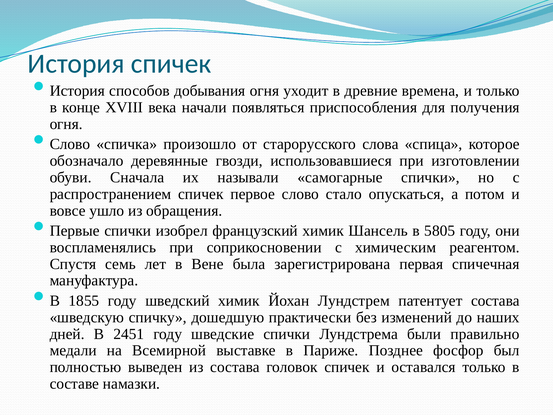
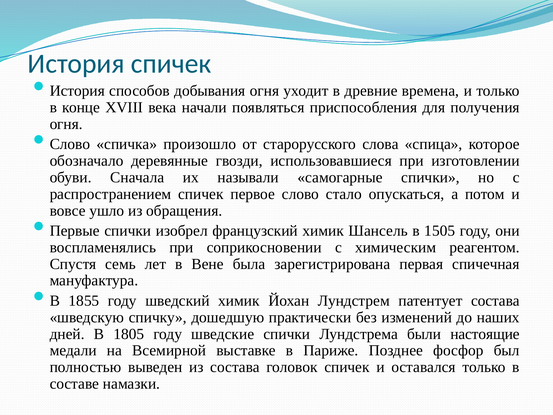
5805: 5805 -> 1505 (440, 231)
2451: 2451 -> 1805 (129, 334)
правильно: правильно -> настоящие (485, 334)
